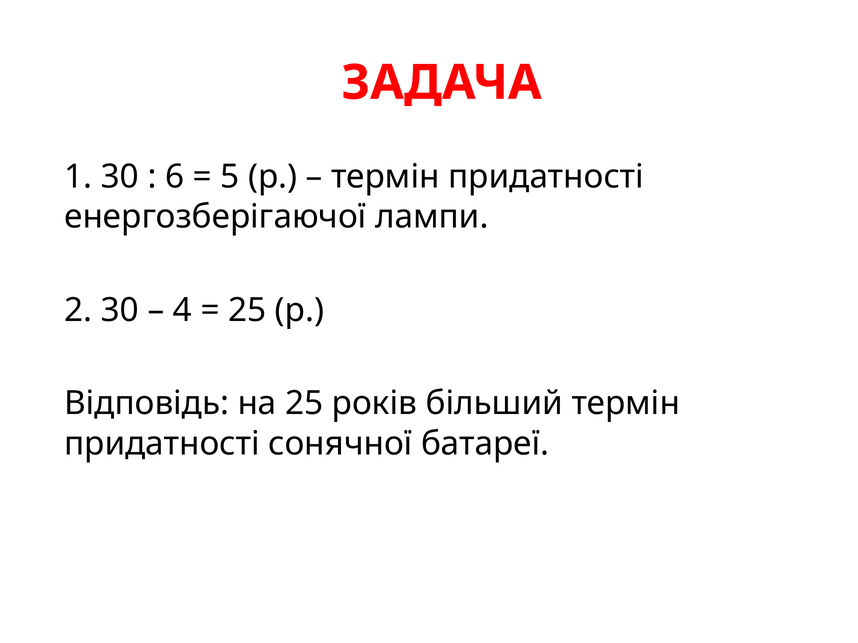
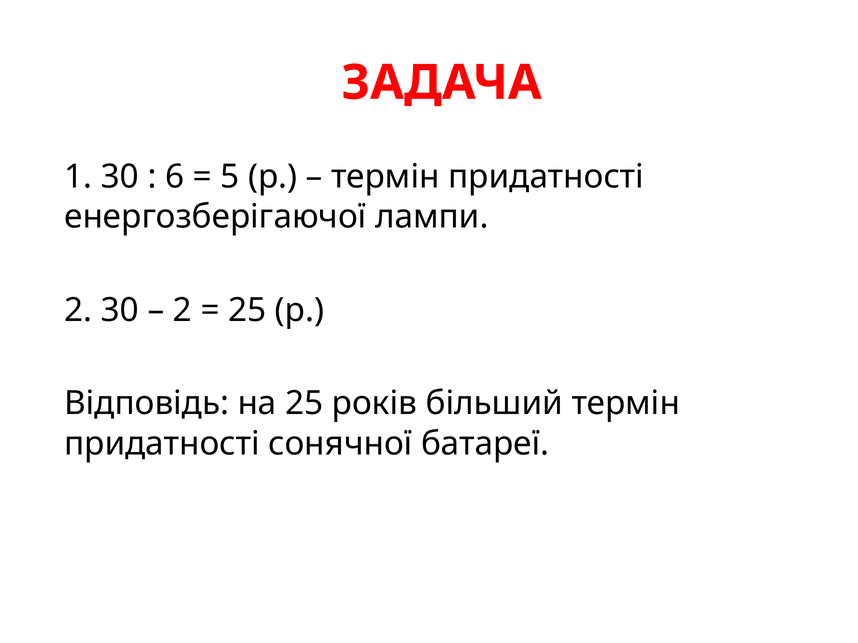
4: 4 -> 2 (182, 310)
